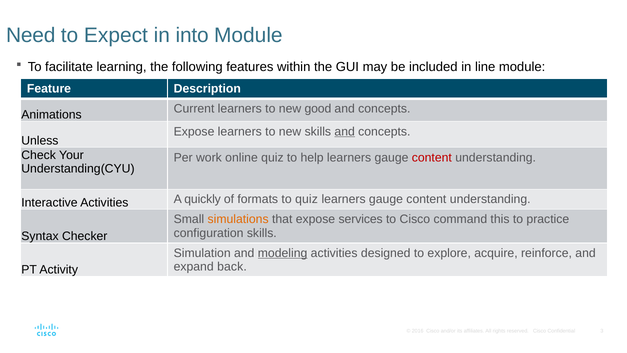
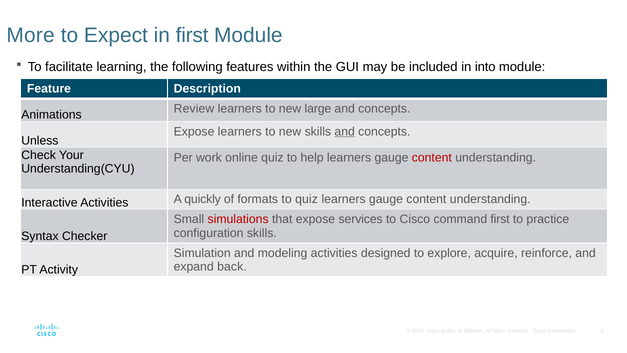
Need: Need -> More (31, 35)
in into: into -> first (192, 35)
line: line -> into (485, 67)
Current: Current -> Review (194, 109)
good: good -> large (318, 109)
simulations colour: orange -> red (238, 219)
command this: this -> first (500, 219)
modeling underline: present -> none (283, 253)
